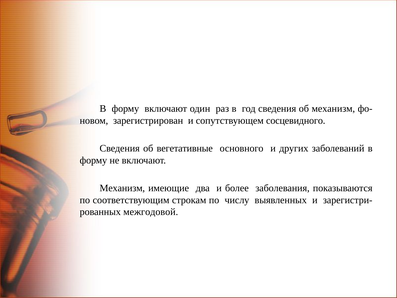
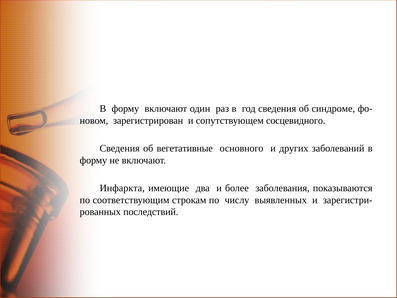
об механизм: механизм -> синдроме (333, 109)
Механизм: Механизм -> Инфаркта (122, 188)
межгодовой: межгодовой -> последствий (151, 212)
